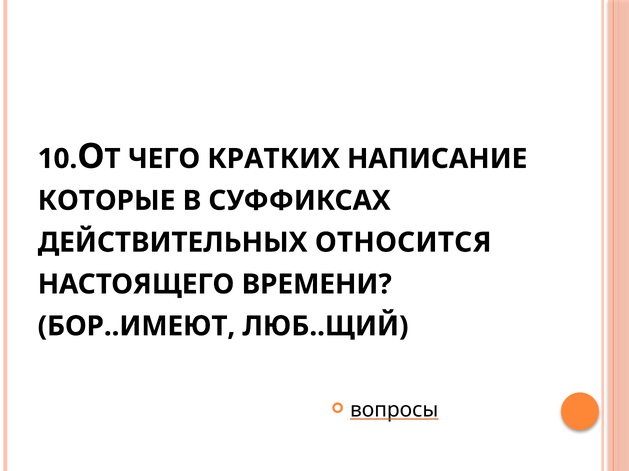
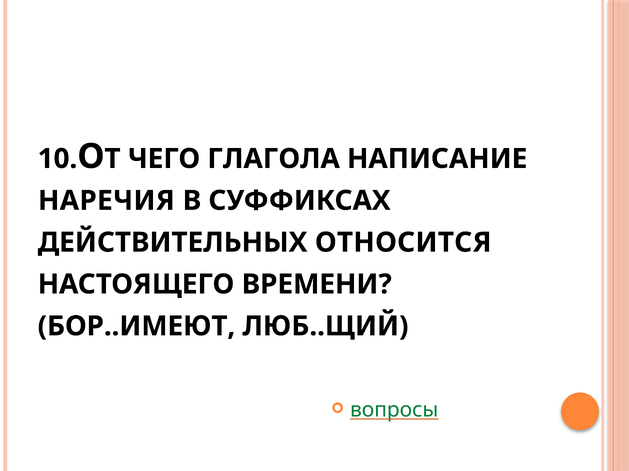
КРАТКИХ: КРАТКИХ -> ГЛАГОЛА (274, 159)
КОТОРЫЕ: КОТОРЫЕ -> НАРЕЧИЯ (106, 201)
вопросы colour: black -> green (394, 410)
